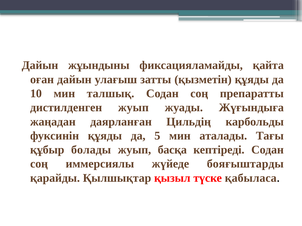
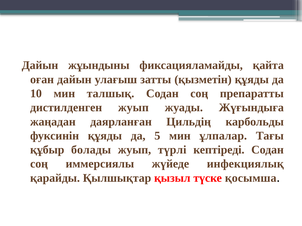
аталады: аталады -> ұлпалар (223, 136)
басқа: басқа -> түрлі (172, 150)
бояғыштарды: бояғыштарды -> инфекциялық (245, 164)
қабыласа: қабыласа -> қосымша (251, 178)
